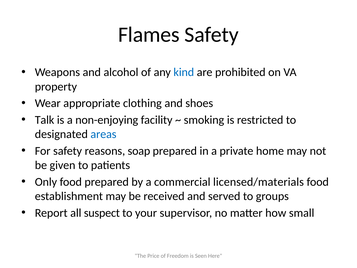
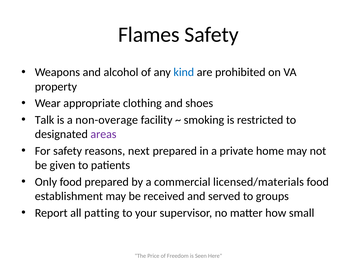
non-enjoying: non-enjoying -> non-overage (107, 120)
areas colour: blue -> purple (103, 134)
soap: soap -> next (139, 151)
suspect: suspect -> patting (102, 213)
